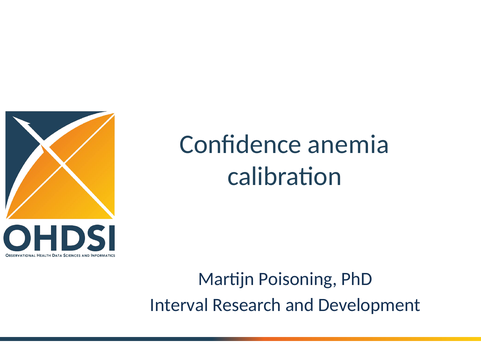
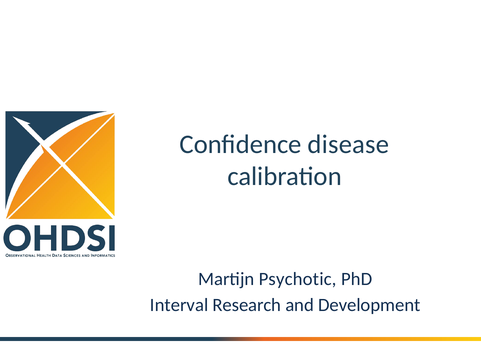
anemia: anemia -> disease (348, 144)
Poisoning: Poisoning -> Psychotic (298, 279)
